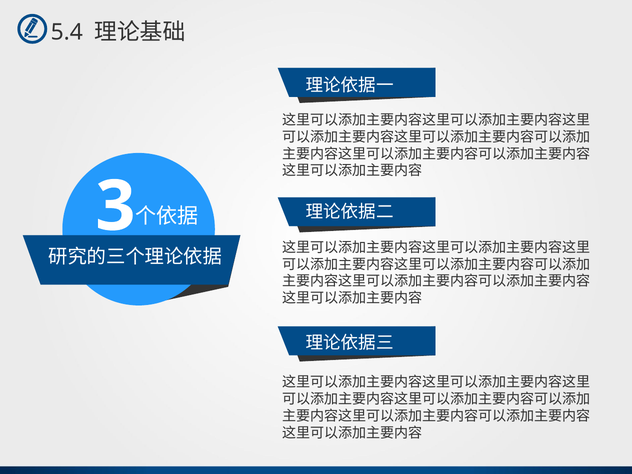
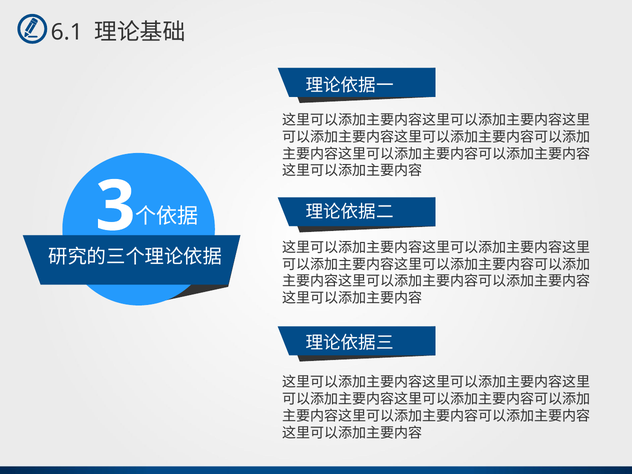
5.4: 5.4 -> 6.1 (67, 32)
